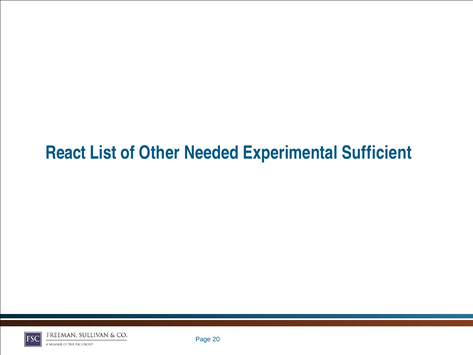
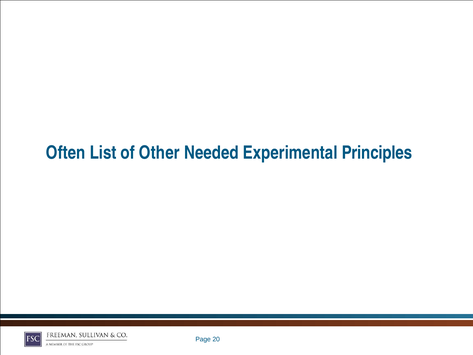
React: React -> Often (66, 153)
Sufficient: Sufficient -> Principles (377, 153)
